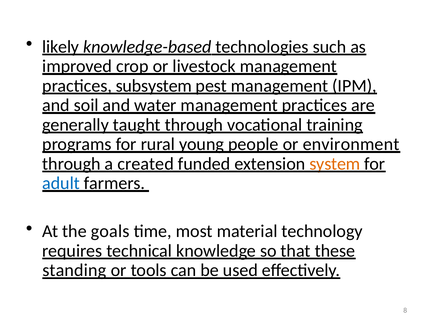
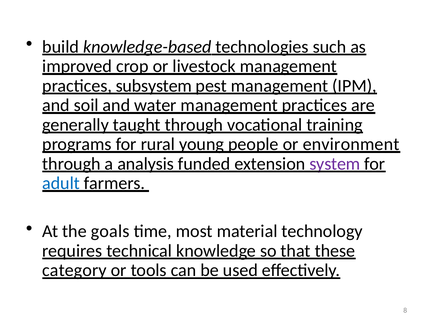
likely: likely -> build (61, 47)
created: created -> analysis (146, 164)
system colour: orange -> purple (335, 164)
standing: standing -> category (74, 270)
